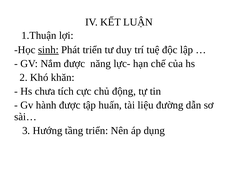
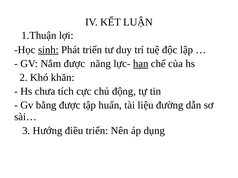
hạn underline: none -> present (141, 64)
hành: hành -> bằng (46, 105)
tầng: tầng -> điều (74, 131)
